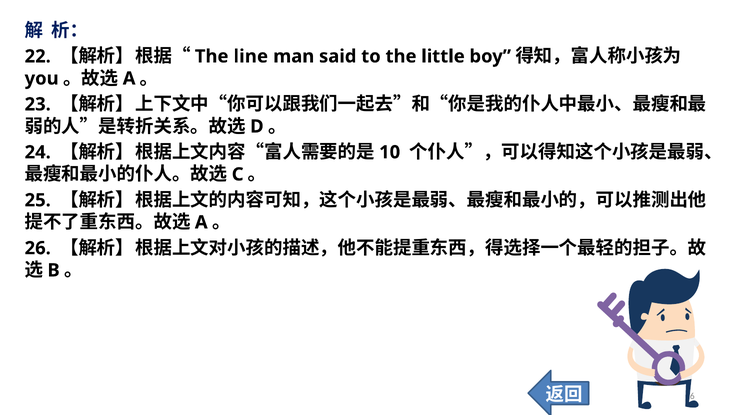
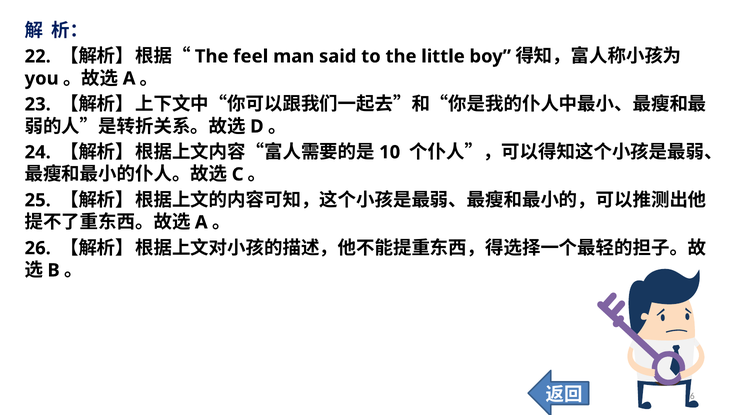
line: line -> feel (251, 56)
